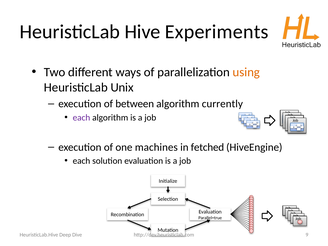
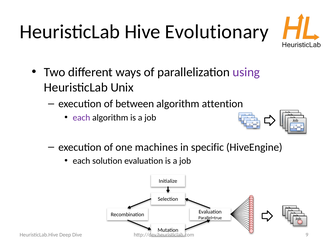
Experiments: Experiments -> Evolutionary (217, 32)
using colour: orange -> purple (246, 72)
currently: currently -> attention (222, 104)
fetched: fetched -> specific (207, 147)
